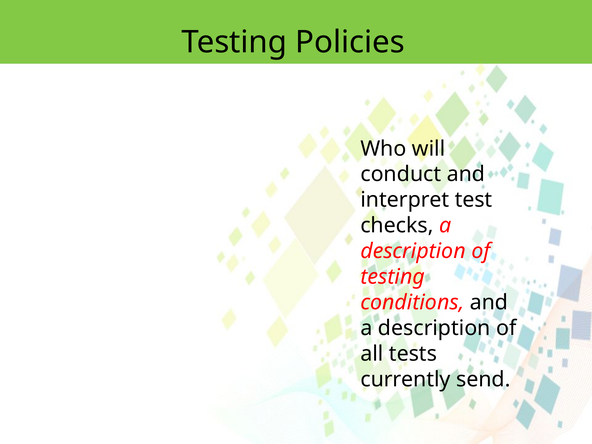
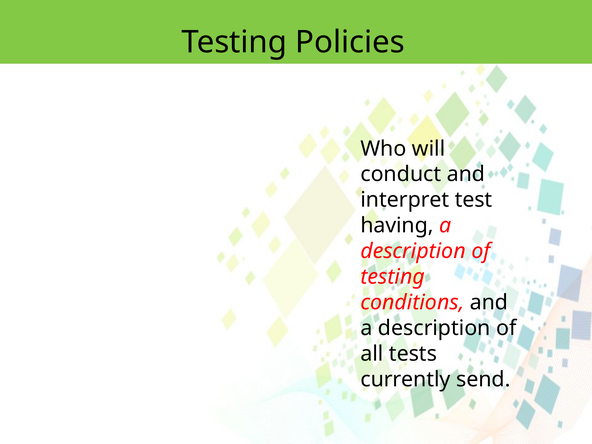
checks: checks -> having (397, 226)
